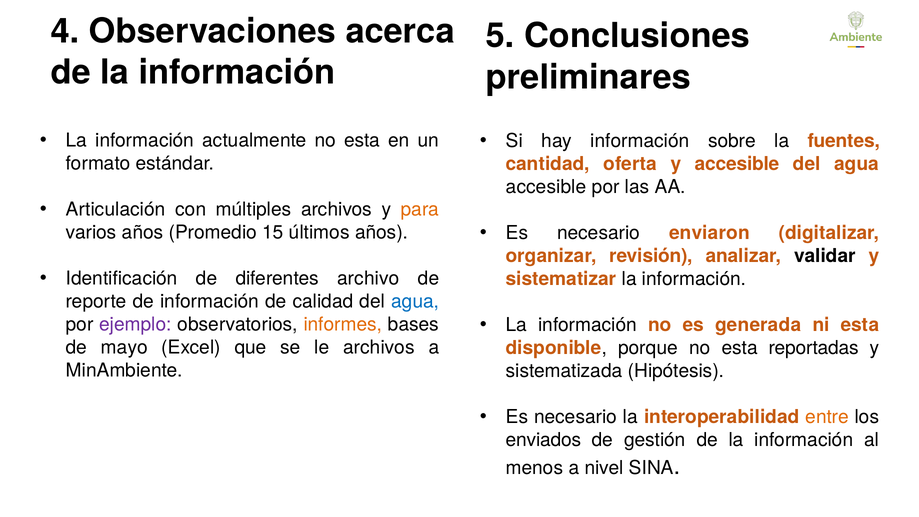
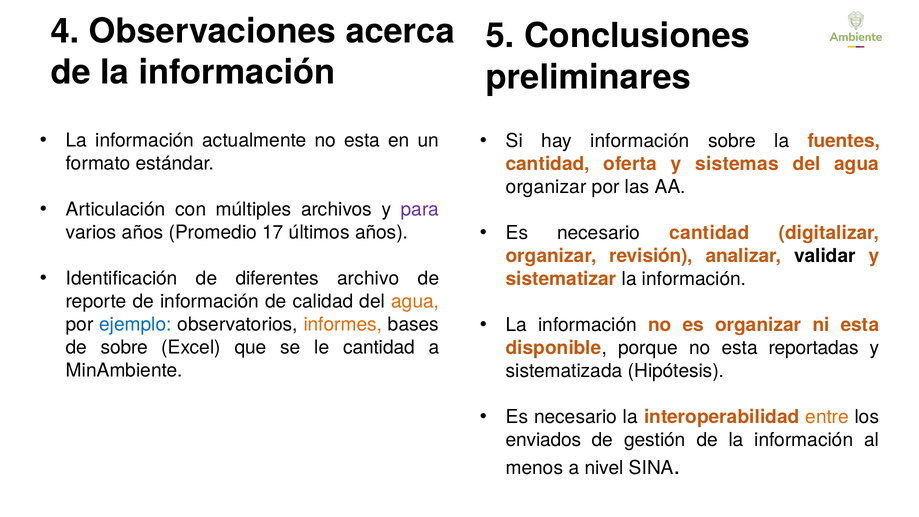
y accesible: accesible -> sistemas (737, 164)
accesible: accesible -> organizar (546, 187)
para colour: orange -> purple (420, 210)
necesario enviaron: enviaron -> cantidad (709, 233)
15: 15 -> 17 (273, 233)
agua colour: blue -> orange (415, 301)
es generada: generada -> organizar (758, 325)
ejemplo colour: purple -> blue (135, 324)
de mayo: mayo -> sobre (124, 347)
le archivos: archivos -> cantidad (379, 347)
